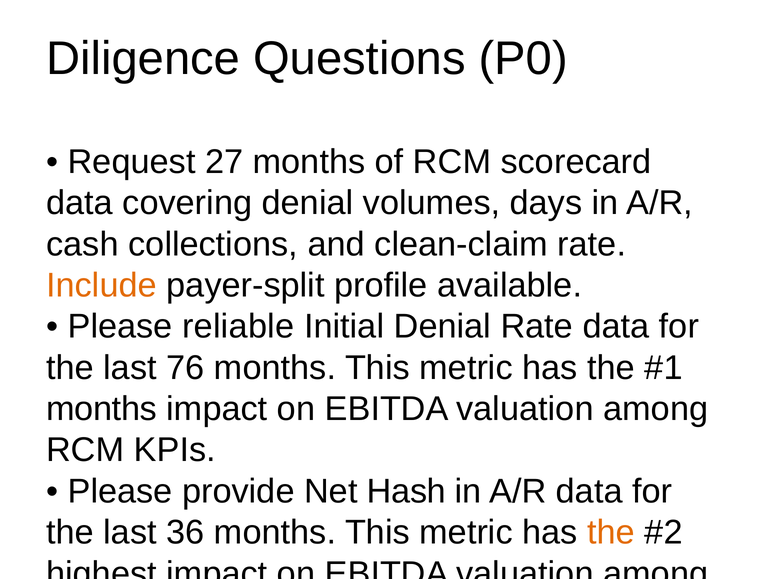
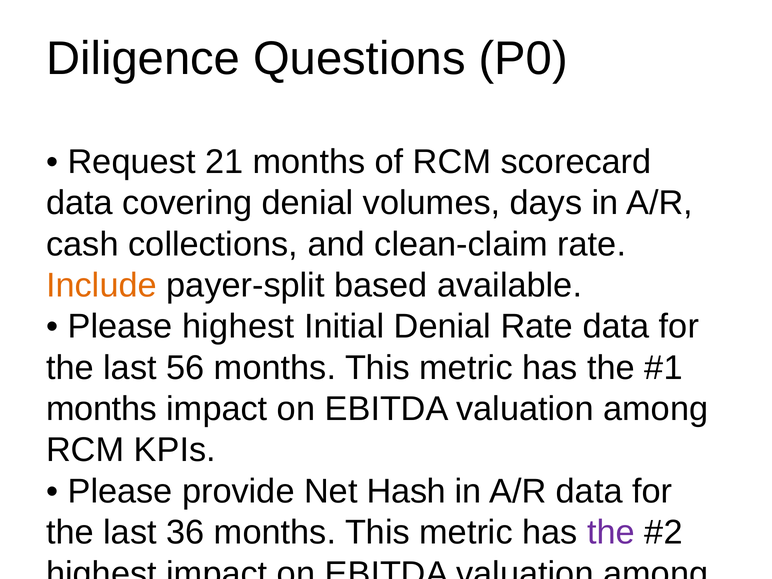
27: 27 -> 21 (224, 162)
profile: profile -> based (381, 285)
Please reliable: reliable -> highest (238, 327)
76: 76 -> 56 (185, 368)
the colour: orange -> purple (611, 533)
